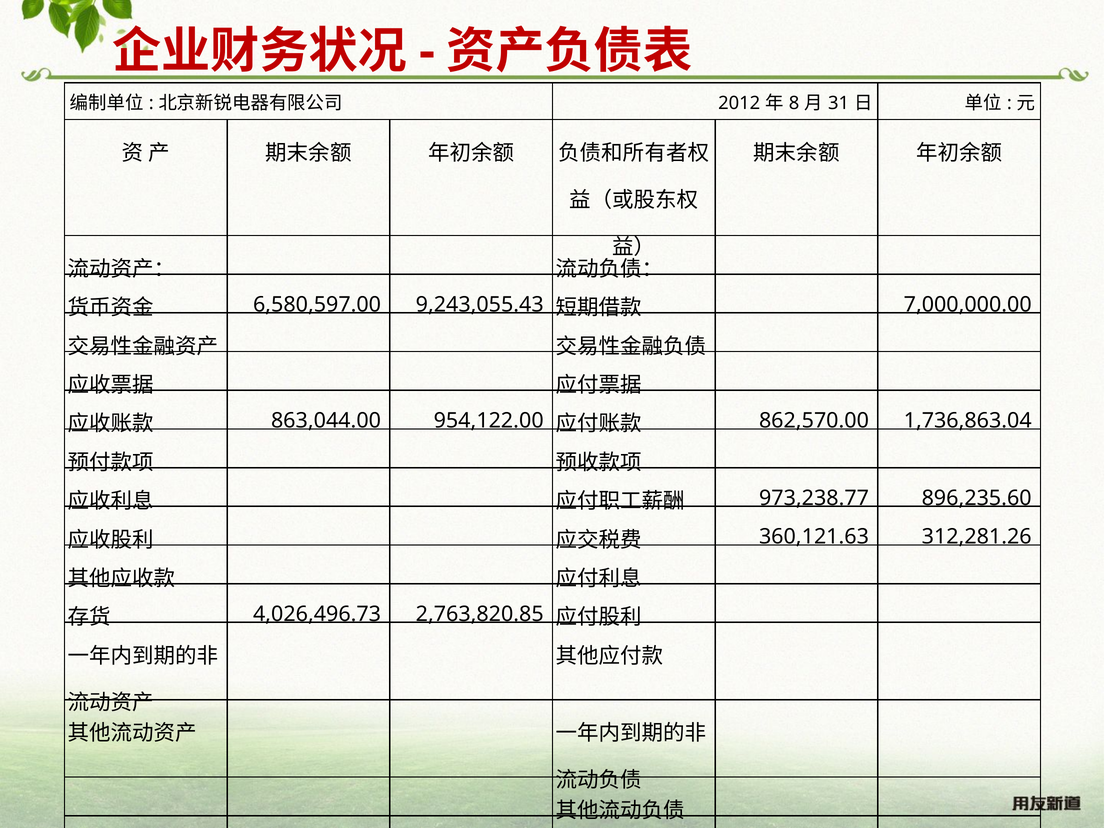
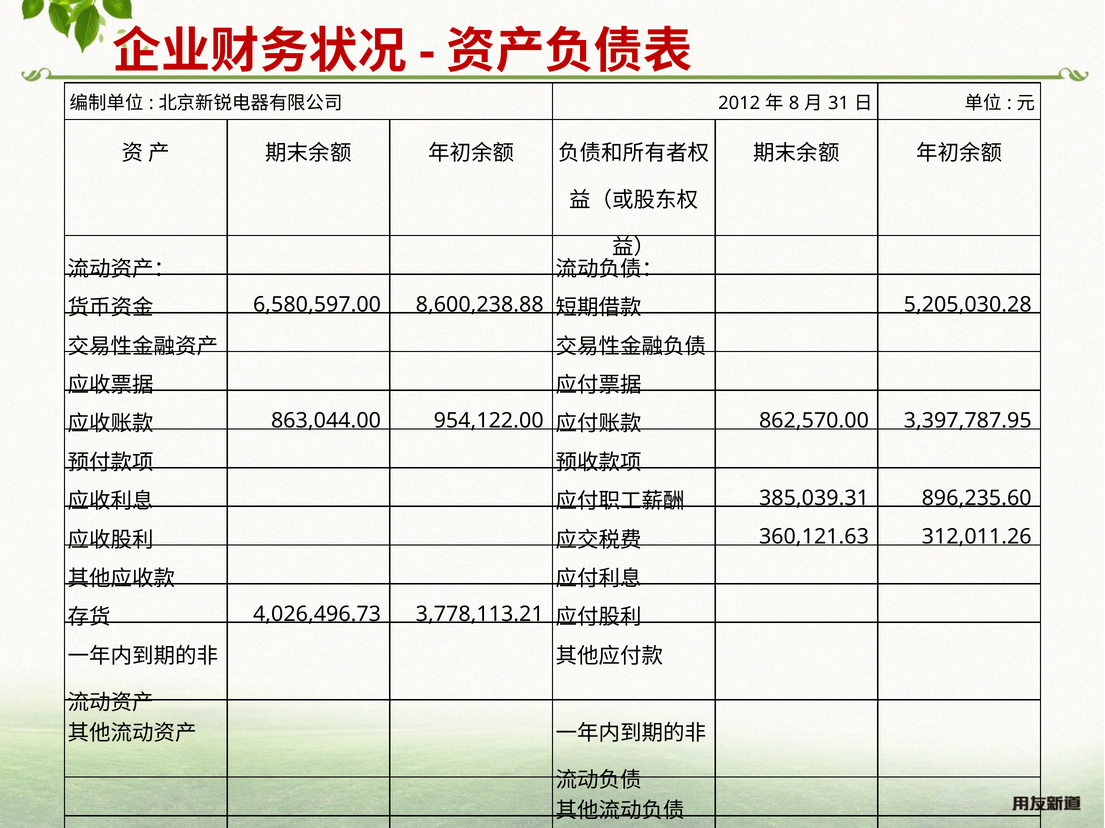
9,243,055.43: 9,243,055.43 -> 8,600,238.88 (480, 305)
7,000,000.00: 7,000,000.00 -> 5,205,030.28 (968, 305)
1,736,863.04: 1,736,863.04 -> 3,397,787.95 (968, 421)
973,238.77: 973,238.77 -> 385,039.31 (814, 499)
312,281.26: 312,281.26 -> 312,011.26 (977, 537)
2,763,820.85: 2,763,820.85 -> 3,778,113.21 (480, 615)
